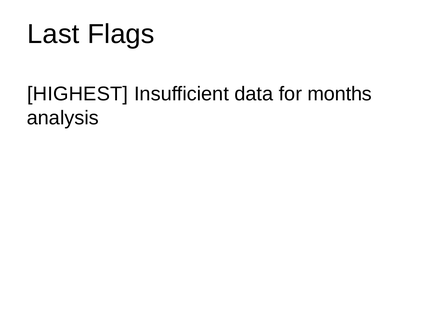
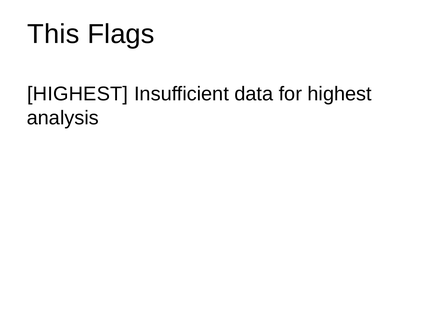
Last: Last -> This (53, 34)
for months: months -> highest (340, 94)
